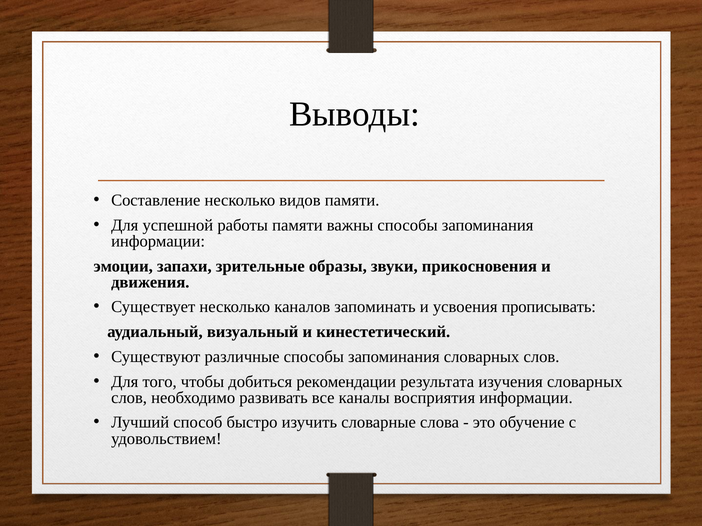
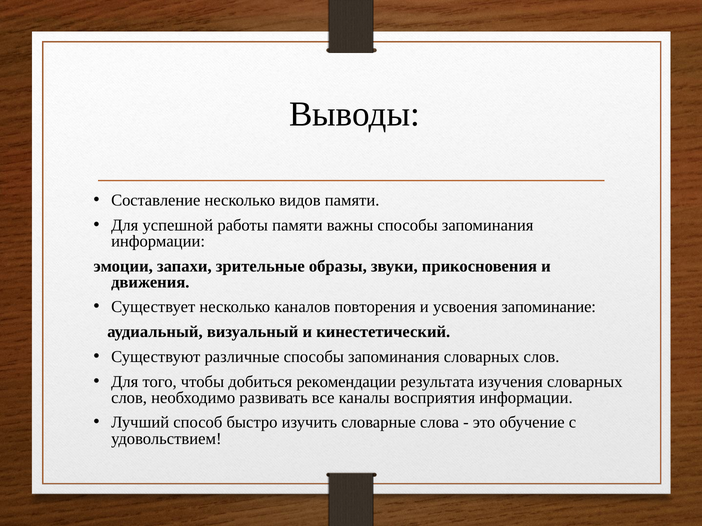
запоминать: запоминать -> повторения (375, 307)
прописывать: прописывать -> запоминание (549, 307)
